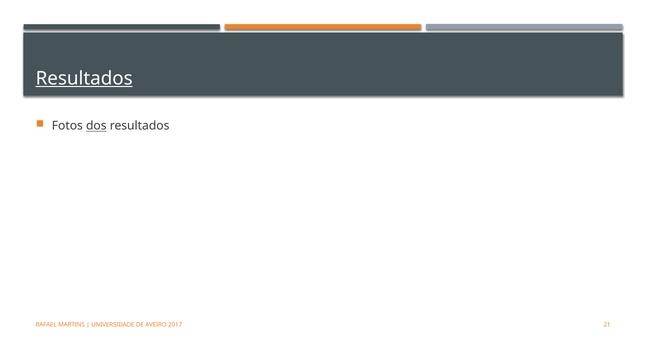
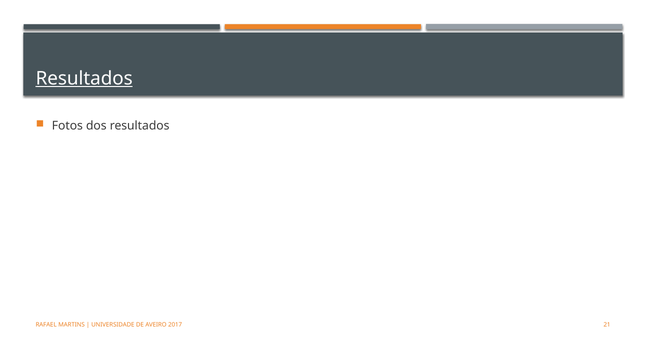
dos underline: present -> none (96, 126)
